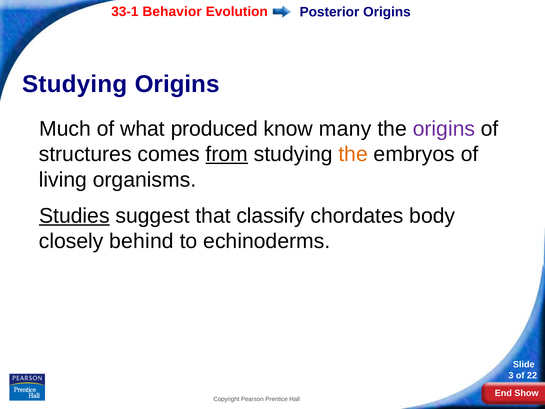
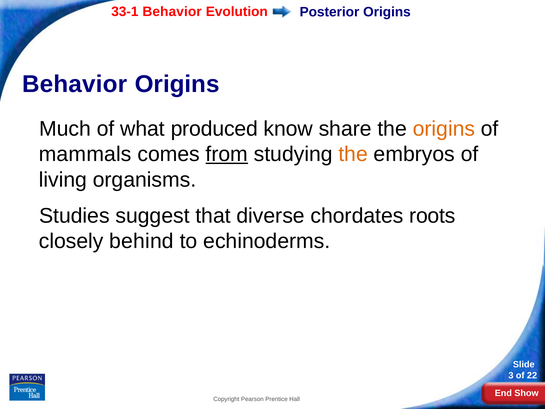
Studying: Studying -> Behavior (75, 84)
many: many -> share (345, 129)
origins colour: purple -> orange (444, 129)
structures: structures -> mammals (85, 154)
Studies underline: present -> none (74, 216)
classify: classify -> diverse (271, 216)
body: body -> roots (432, 216)
